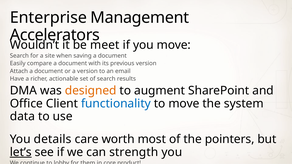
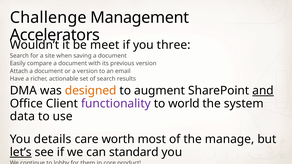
Enterprise: Enterprise -> Challenge (48, 18)
you move: move -> three (174, 45)
and underline: none -> present (263, 91)
functionality colour: blue -> purple (116, 104)
to move: move -> world (184, 104)
pointers: pointers -> manage (230, 139)
strength: strength -> standard (134, 152)
